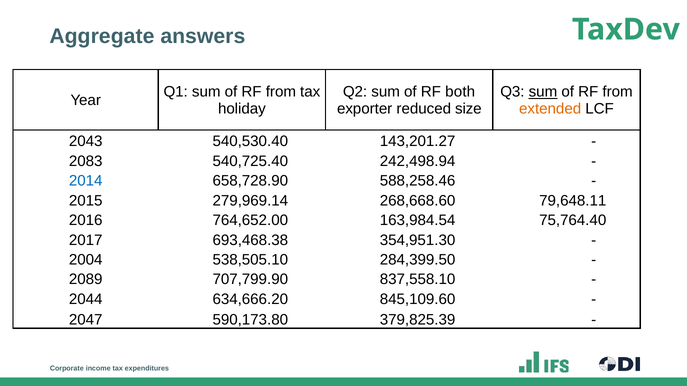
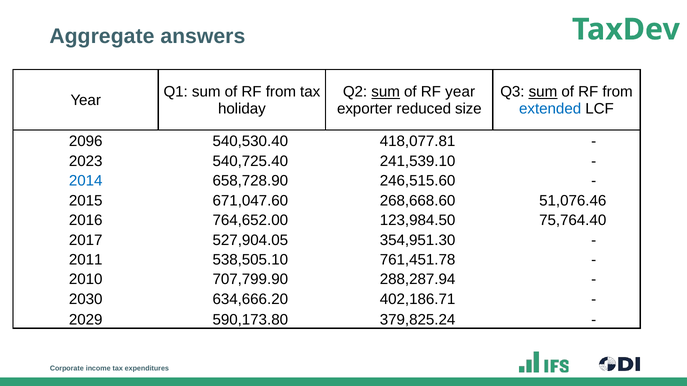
sum underline: none -> present (386, 92)
RF both: both -> year (460, 92)
extended colour: orange -> blue (550, 109)
2043: 2043 -> 2096 (86, 142)
143,201.27: 143,201.27 -> 418,077.81 (418, 142)
2083: 2083 -> 2023 (86, 161)
242,498.94: 242,498.94 -> 241,539.10 (418, 161)
588,258.46: 588,258.46 -> 246,515.60 (418, 181)
279,969.14: 279,969.14 -> 671,047.60 (250, 201)
79,648.11: 79,648.11 -> 51,076.46 (573, 201)
163,984.54: 163,984.54 -> 123,984.50 (418, 221)
693,468.38: 693,468.38 -> 527,904.05 (250, 240)
2004: 2004 -> 2011 (86, 260)
284,399.50: 284,399.50 -> 761,451.78 (418, 260)
2089: 2089 -> 2010 (86, 280)
837,558.10: 837,558.10 -> 288,287.94 (418, 280)
2044: 2044 -> 2030 (86, 300)
845,109.60: 845,109.60 -> 402,186.71 (418, 300)
2047: 2047 -> 2029 (86, 320)
379,825.39: 379,825.39 -> 379,825.24 (418, 320)
